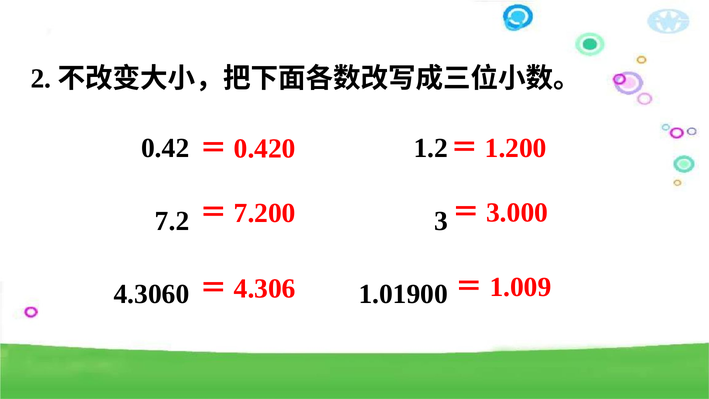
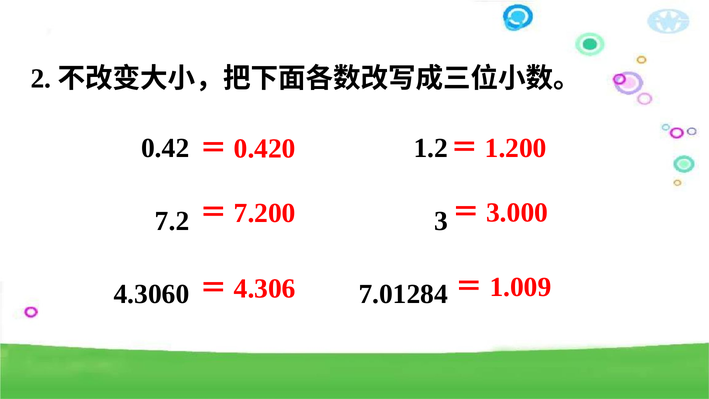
1.01900: 1.01900 -> 7.01284 (403, 294)
